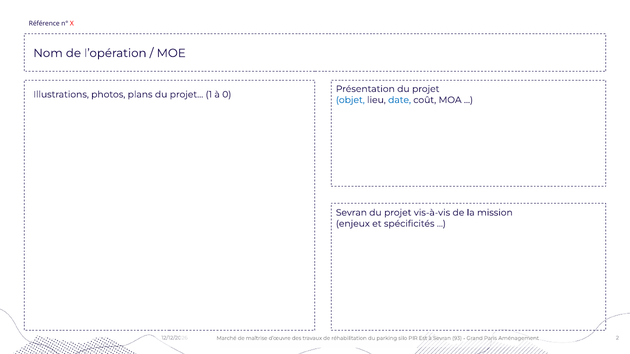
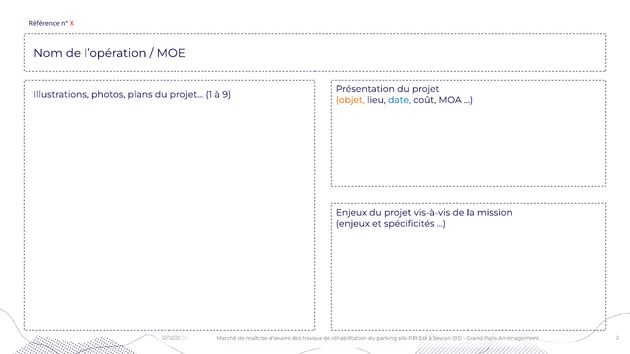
0: 0 -> 9 (227, 95)
objet colour: blue -> orange (350, 100)
Sevran: Sevran -> Enjeux (351, 213)
